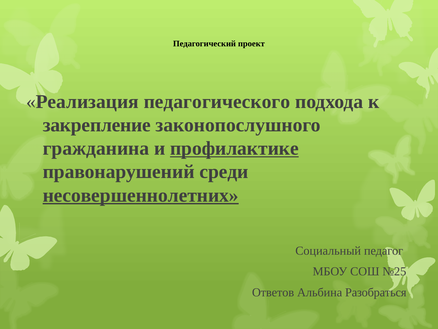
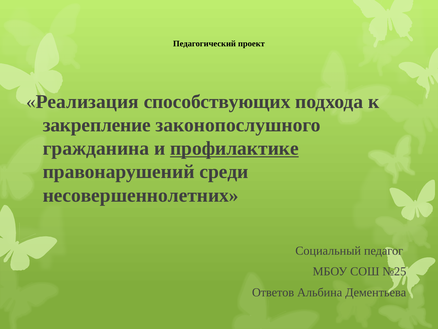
педагогического: педагогического -> способствующих (217, 101)
несовершеннолетних underline: present -> none (141, 195)
Разобраться: Разобраться -> Дементьева (376, 292)
